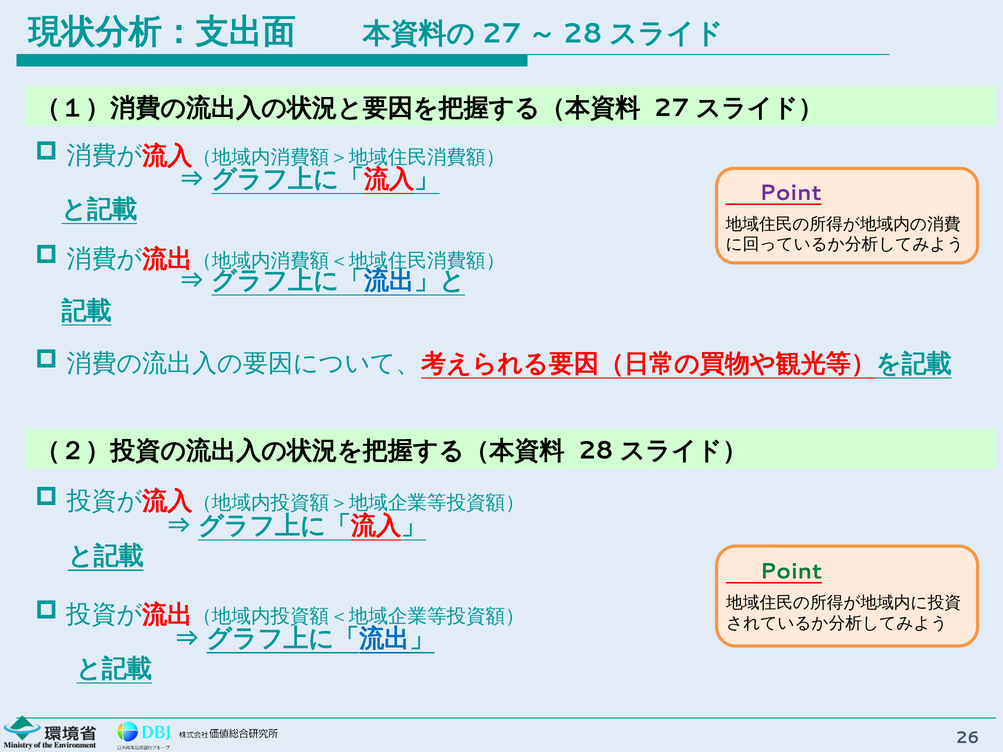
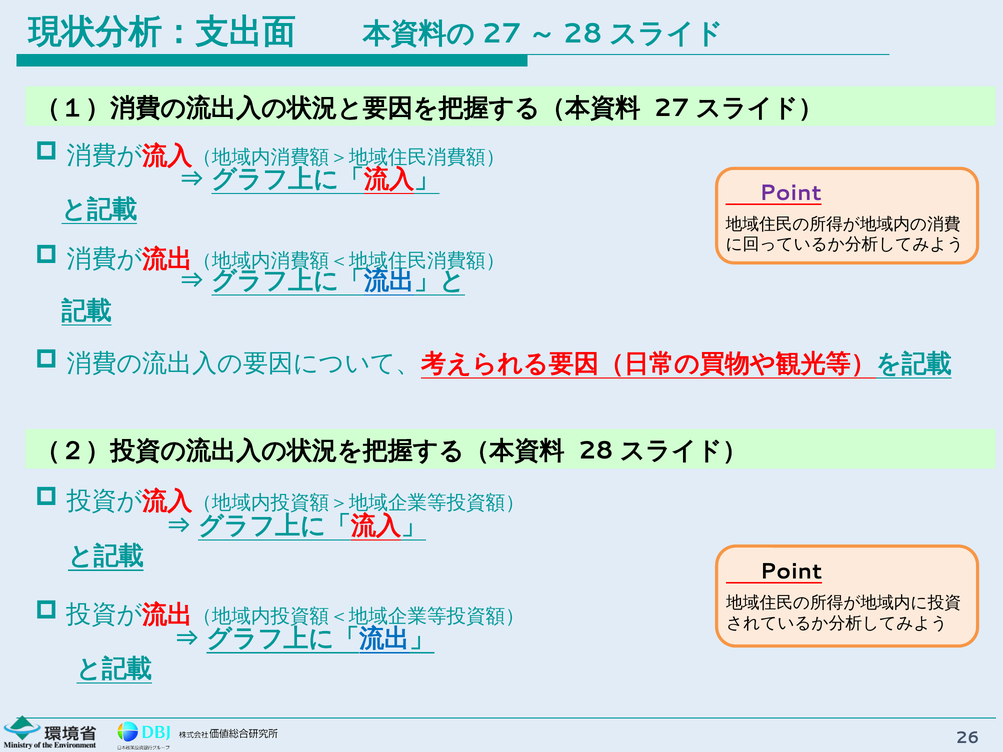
Point colour: green -> black (791, 572)
